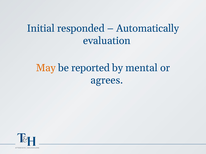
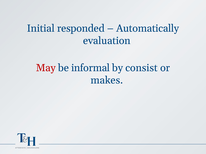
May colour: orange -> red (46, 68)
reported: reported -> informal (91, 68)
mental: mental -> consist (142, 68)
agrees: agrees -> makes (107, 80)
